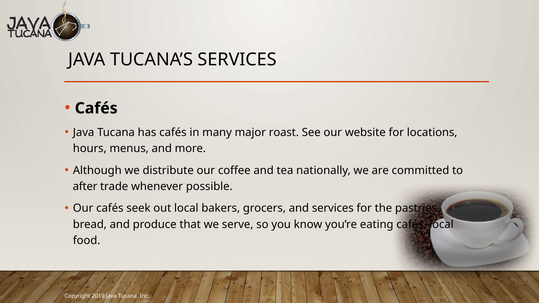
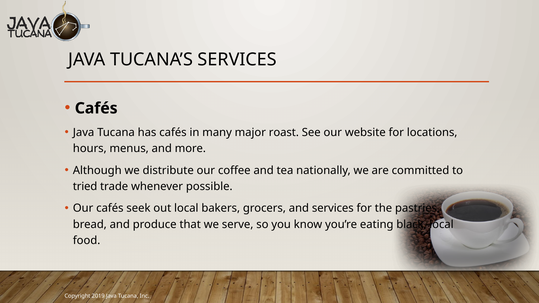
after: after -> tried (85, 187)
eating cafés: cafés -> black (411, 225)
